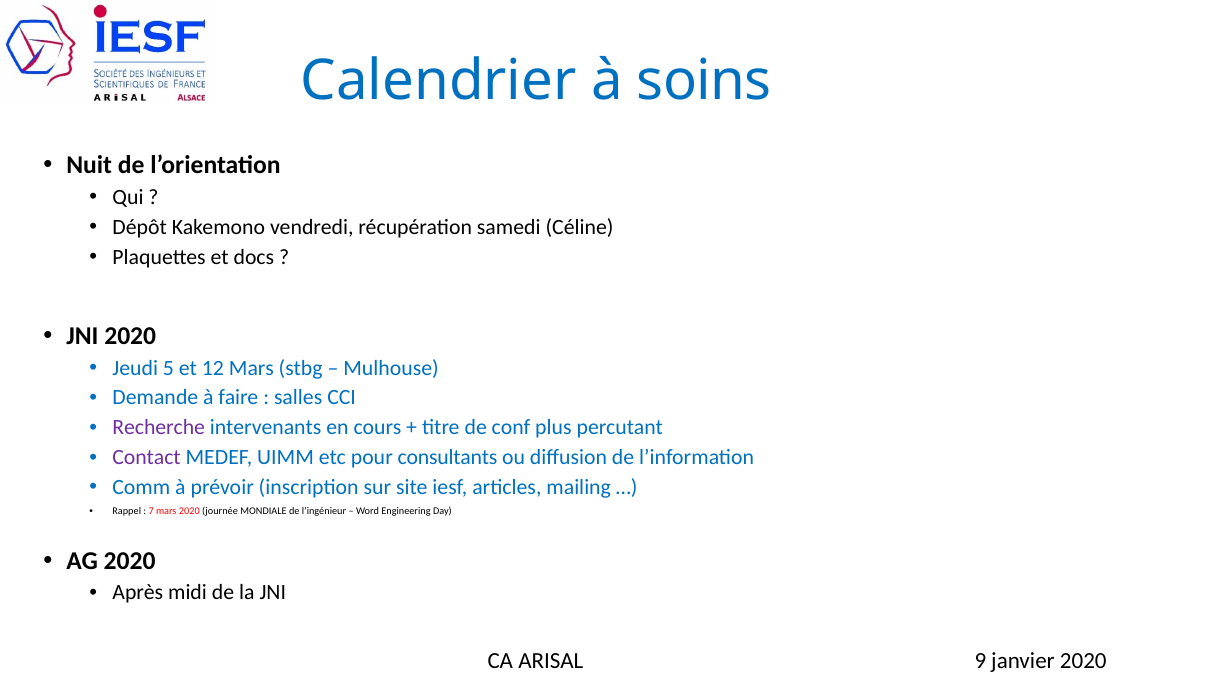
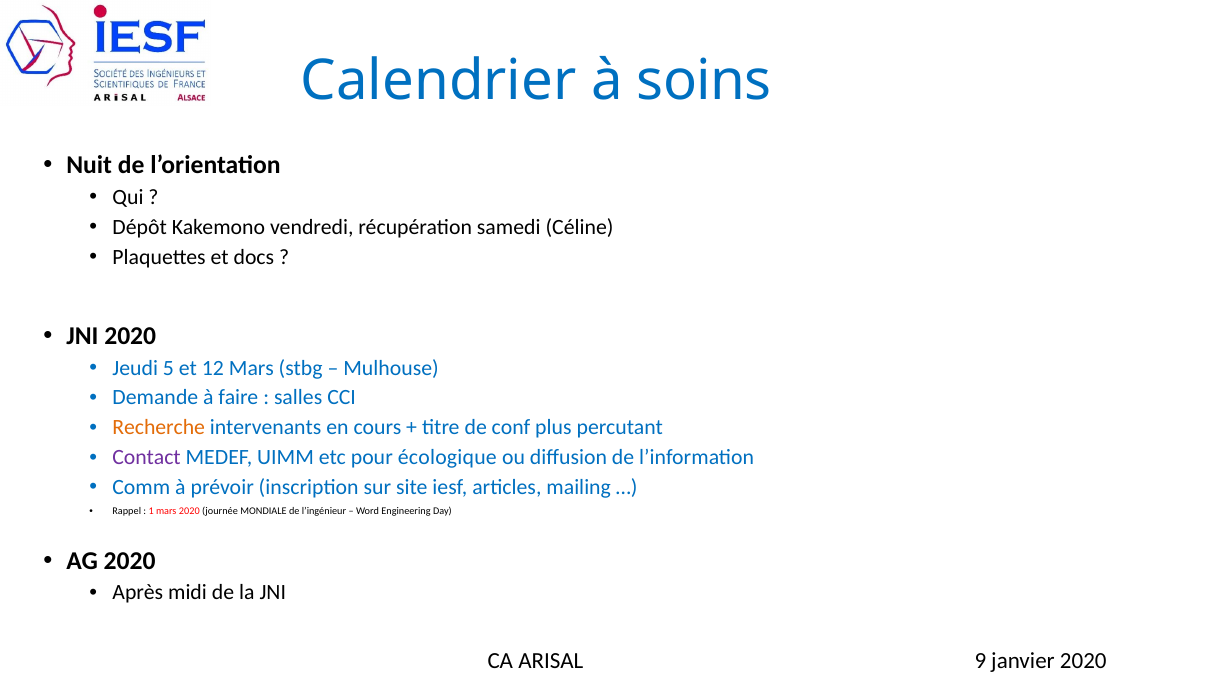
Recherche colour: purple -> orange (159, 428)
consultants: consultants -> écologique (447, 458)
7: 7 -> 1 (151, 511)
